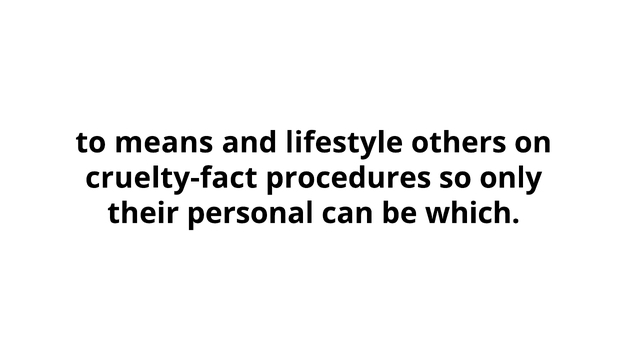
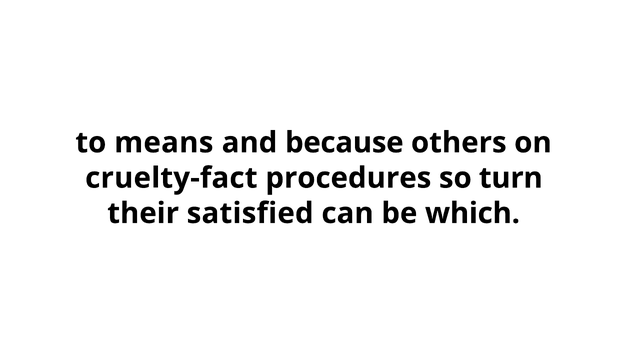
lifestyle: lifestyle -> because (344, 143)
only: only -> turn (511, 178)
personal: personal -> satisfied (250, 213)
